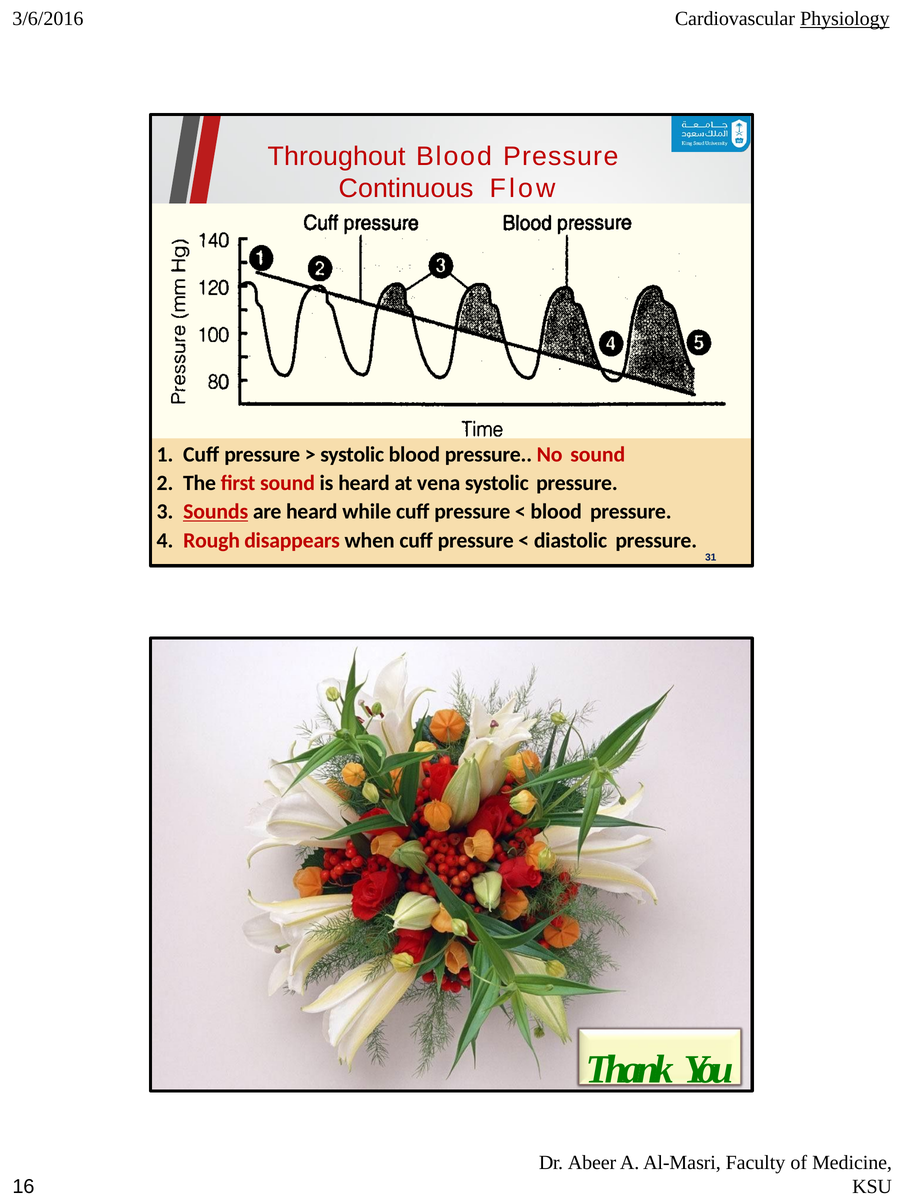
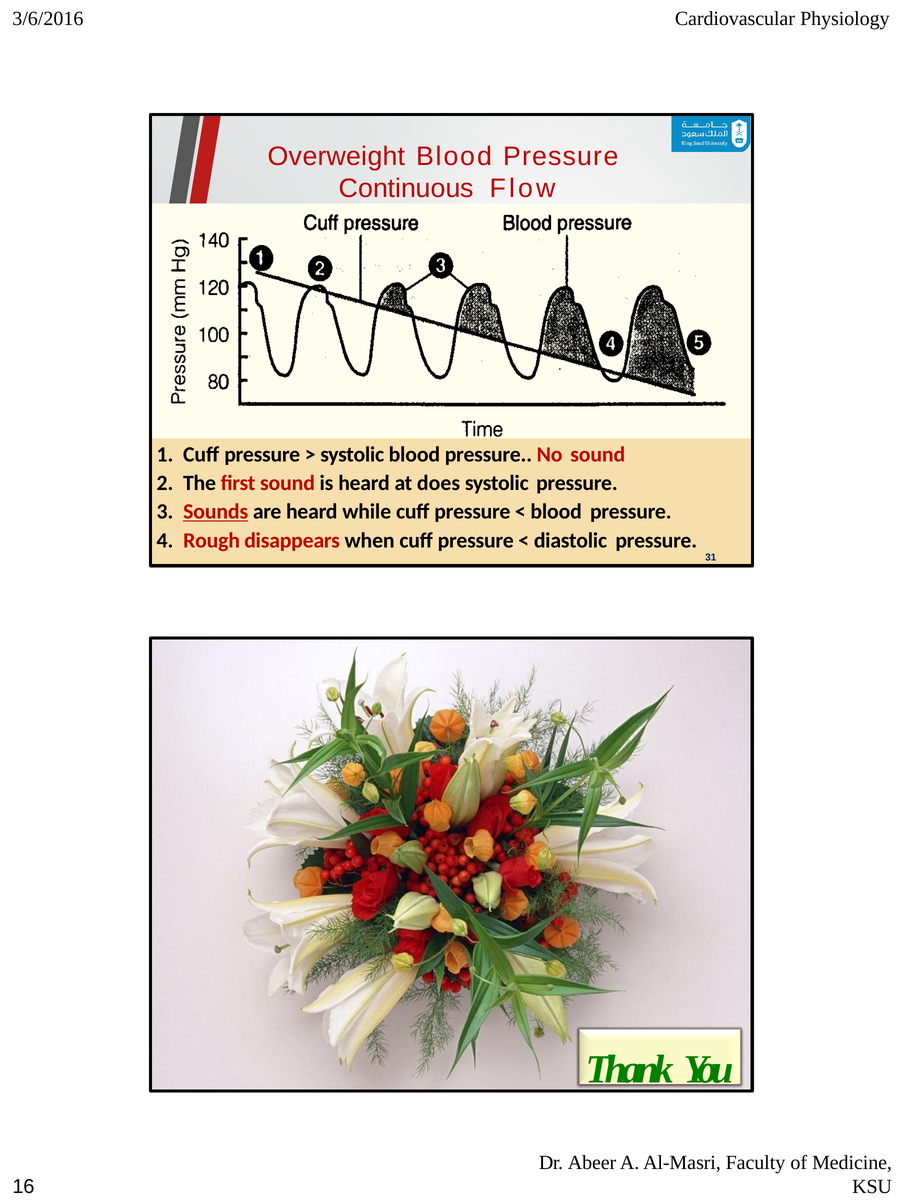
Physiology underline: present -> none (845, 19)
Throughout: Throughout -> Overweight (337, 156)
vena: vena -> does (439, 483)
